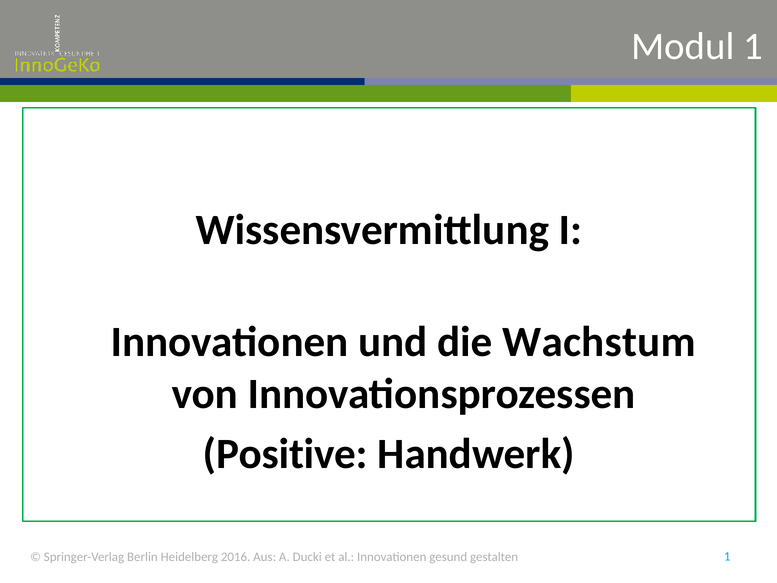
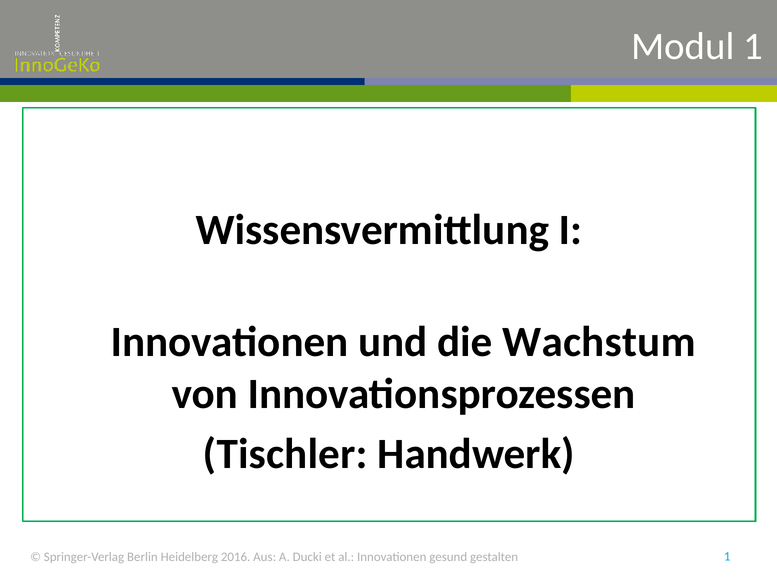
Positive: Positive -> Tischler (285, 454)
